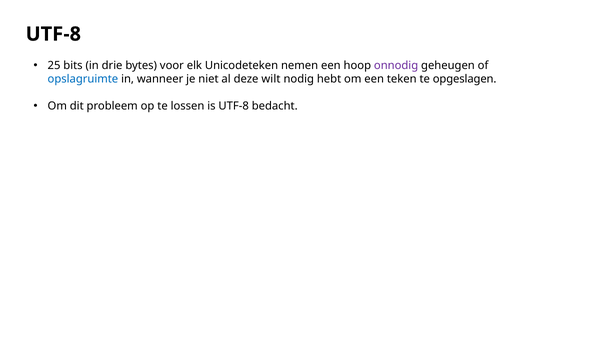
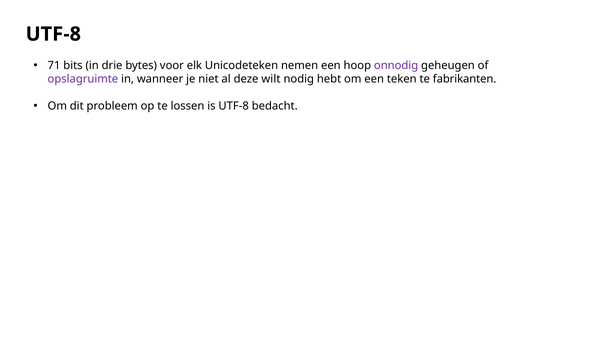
25: 25 -> 71 (54, 65)
opslagruimte colour: blue -> purple (83, 79)
opgeslagen: opgeslagen -> fabrikanten (465, 79)
